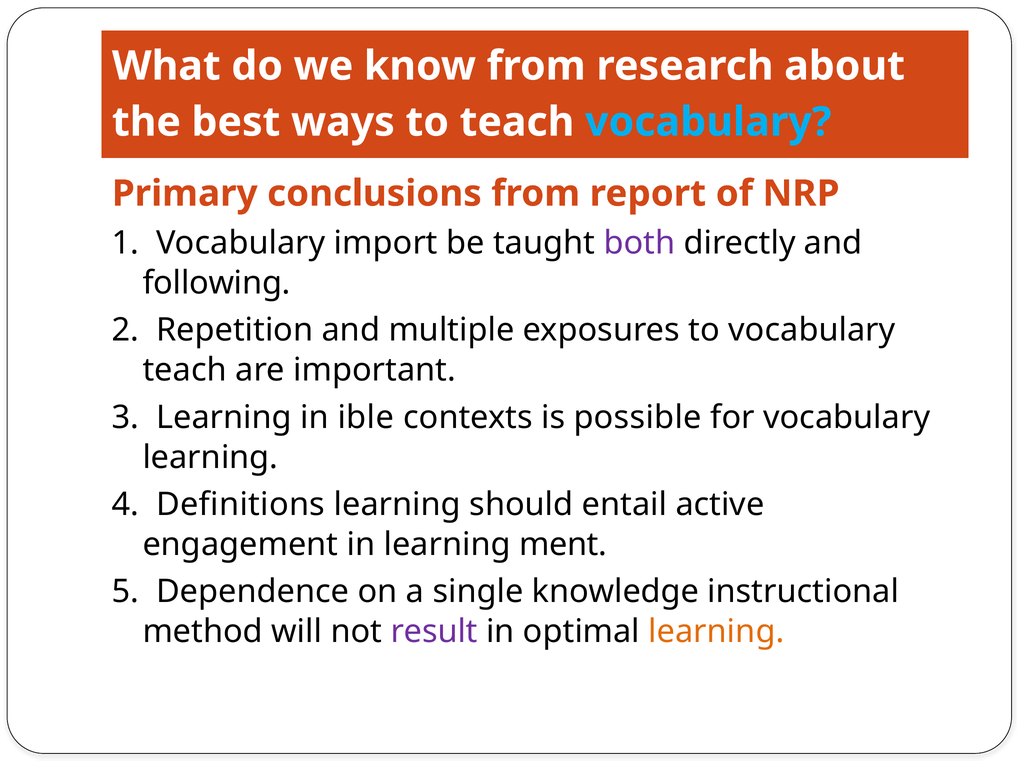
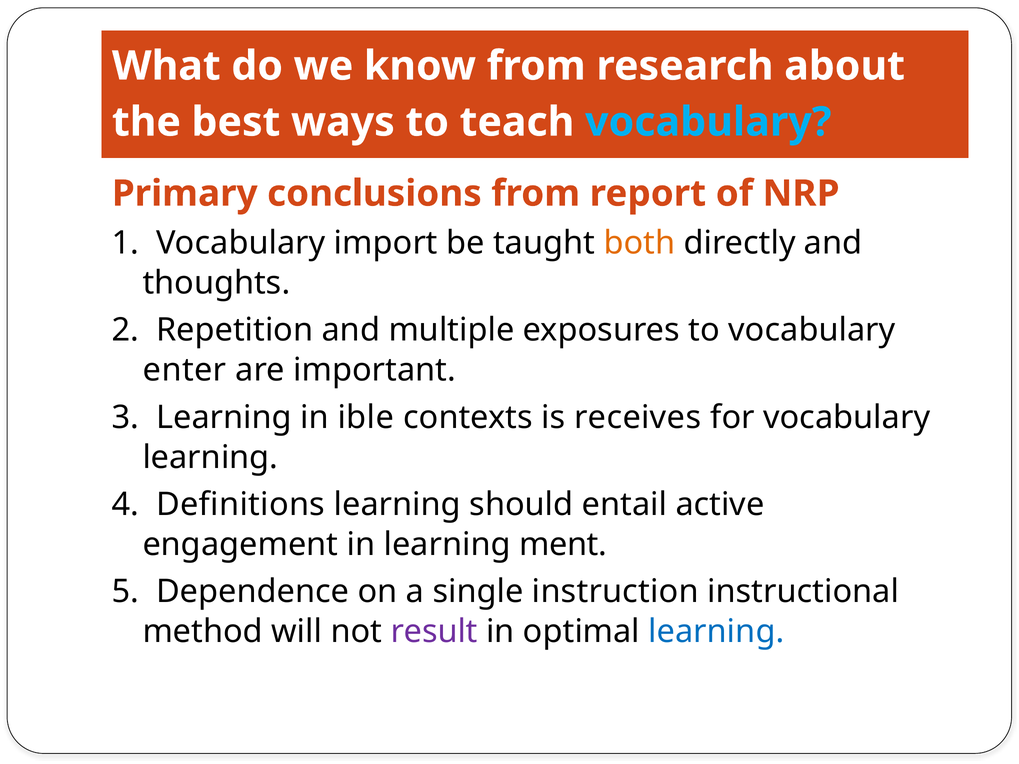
both colour: purple -> orange (639, 243)
following: following -> thoughts (216, 283)
teach: teach -> enter (185, 370)
possible: possible -> receives (638, 418)
knowledge: knowledge -> instruction (615, 592)
learning colour: orange -> blue (716, 632)
